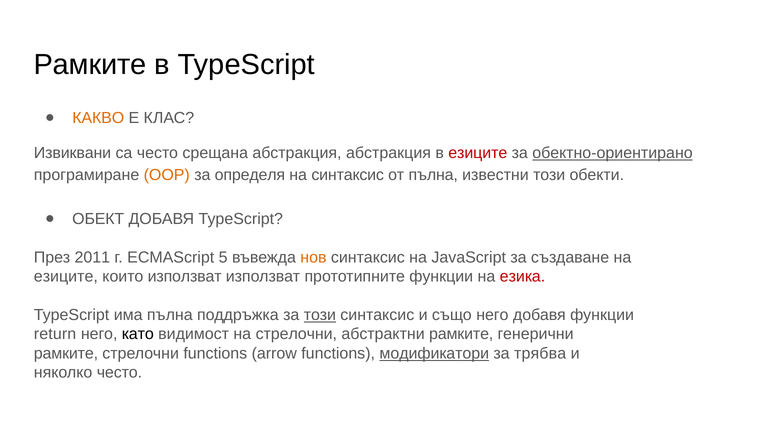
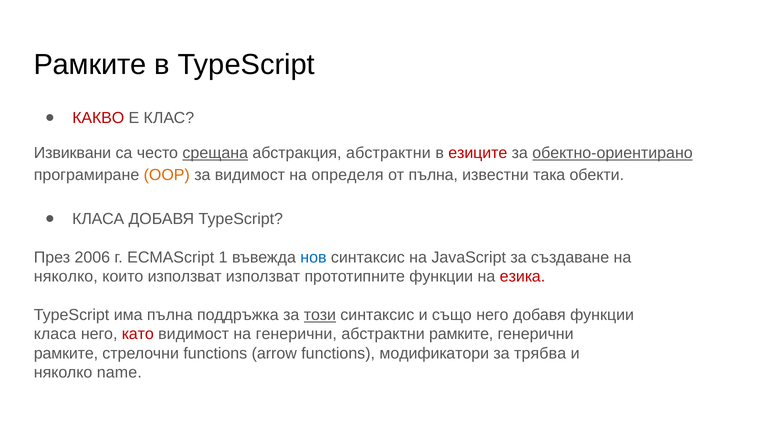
КАКВО colour: orange -> red (98, 118)
срещана underline: none -> present (215, 153)
абстракция абстракция: абстракция -> абстрактни (388, 153)
за определя: определя -> видимост (250, 175)
на синтаксис: синтаксис -> определя (348, 175)
известни този: този -> така (549, 175)
ОБЕКТ: ОБЕКТ -> КЛАСА (98, 219)
2011: 2011 -> 2006 (92, 257)
5: 5 -> 1 (223, 257)
нов colour: orange -> blue (313, 257)
езиците: езиците -> няколко (66, 277)
return: return -> класа (55, 334)
като colour: black -> red (138, 334)
на стрелочни: стрелочни -> генерични (296, 334)
модификатори underline: present -> none (434, 353)
няколко често: често -> name (119, 373)
